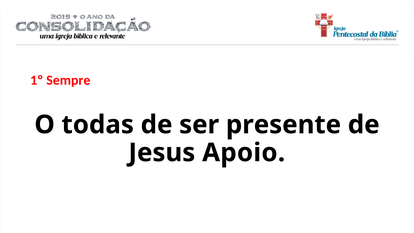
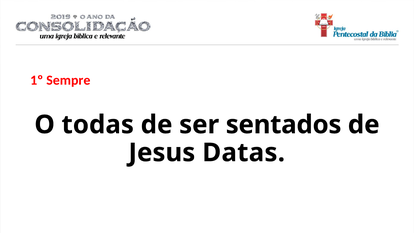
presente: presente -> sentados (284, 125)
Apoio: Apoio -> Datas (244, 153)
